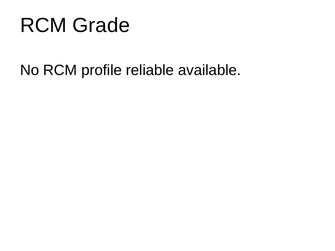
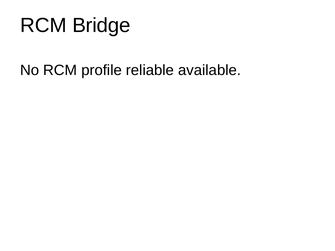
Grade: Grade -> Bridge (101, 25)
